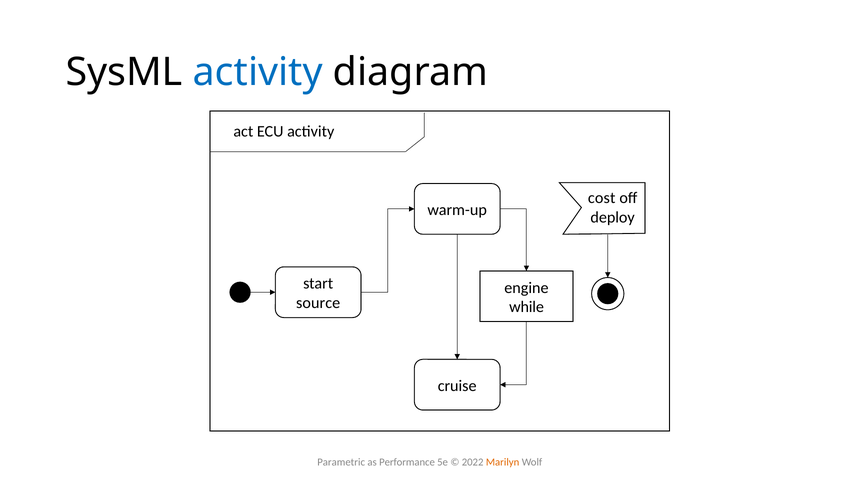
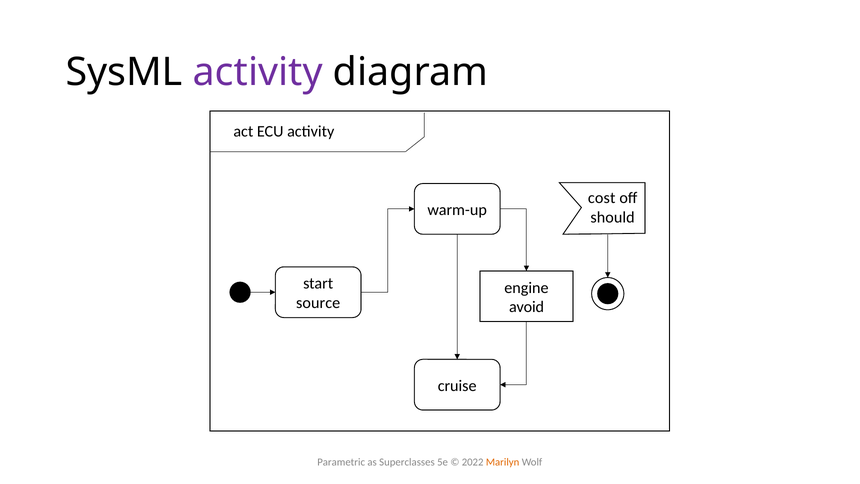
activity colour: blue -> purple (258, 72)
deploy: deploy -> should (613, 217)
while: while -> avoid (527, 307)
Performance: Performance -> Superclasses (407, 462)
